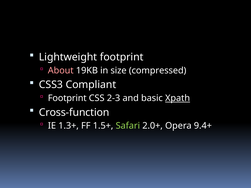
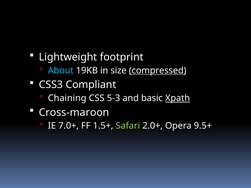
About colour: pink -> light blue (61, 71)
compressed underline: none -> present (158, 71)
Footprint: Footprint -> Chaining (67, 98)
2-3: 2-3 -> 5-3 (113, 98)
Cross-function: Cross-function -> Cross-maroon (74, 113)
1.3+: 1.3+ -> 7.0+ (69, 126)
9.4+: 9.4+ -> 9.5+ (203, 126)
